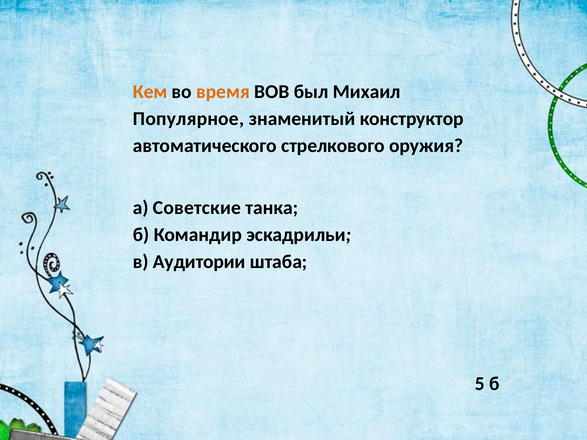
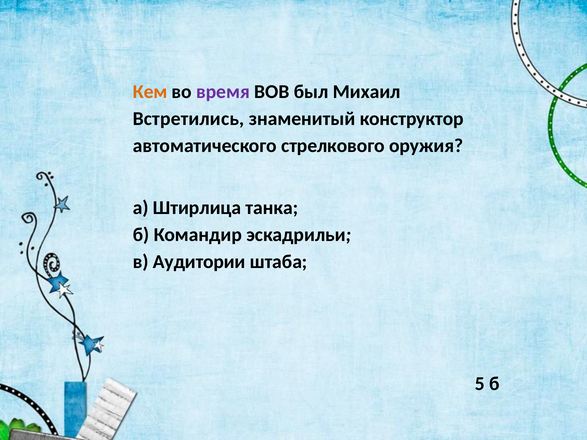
время colour: orange -> purple (223, 92)
Популярное: Популярное -> Встретились (189, 119)
Советские: Советские -> Штирлица (197, 208)
